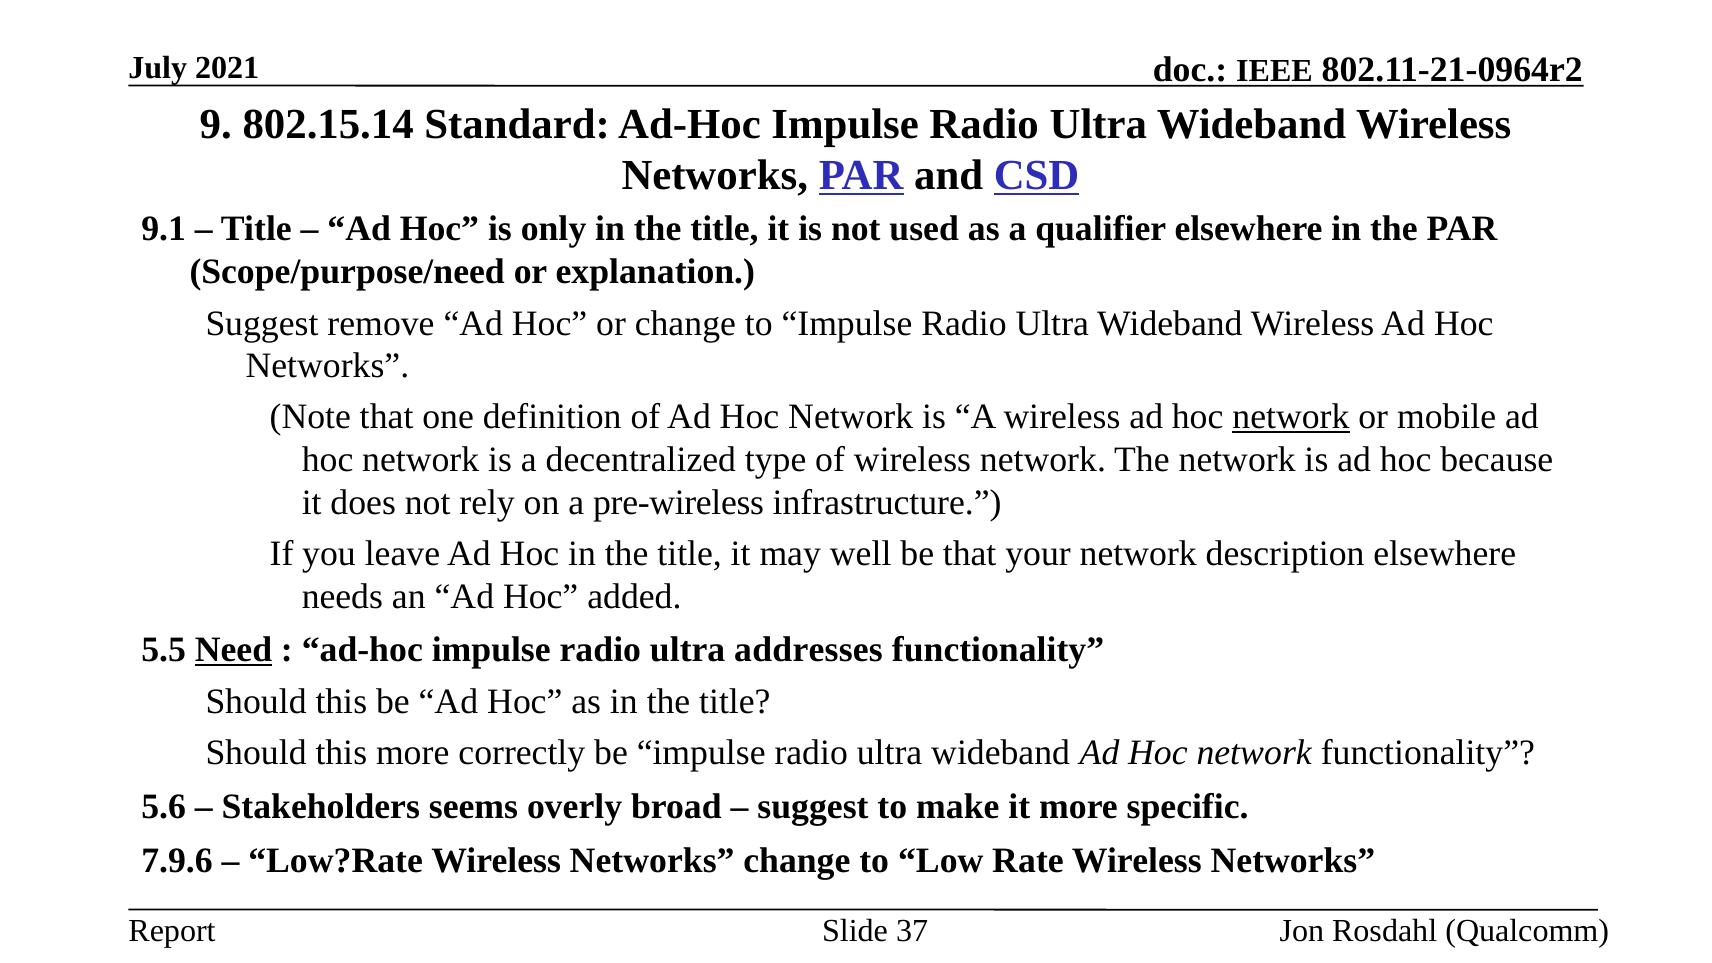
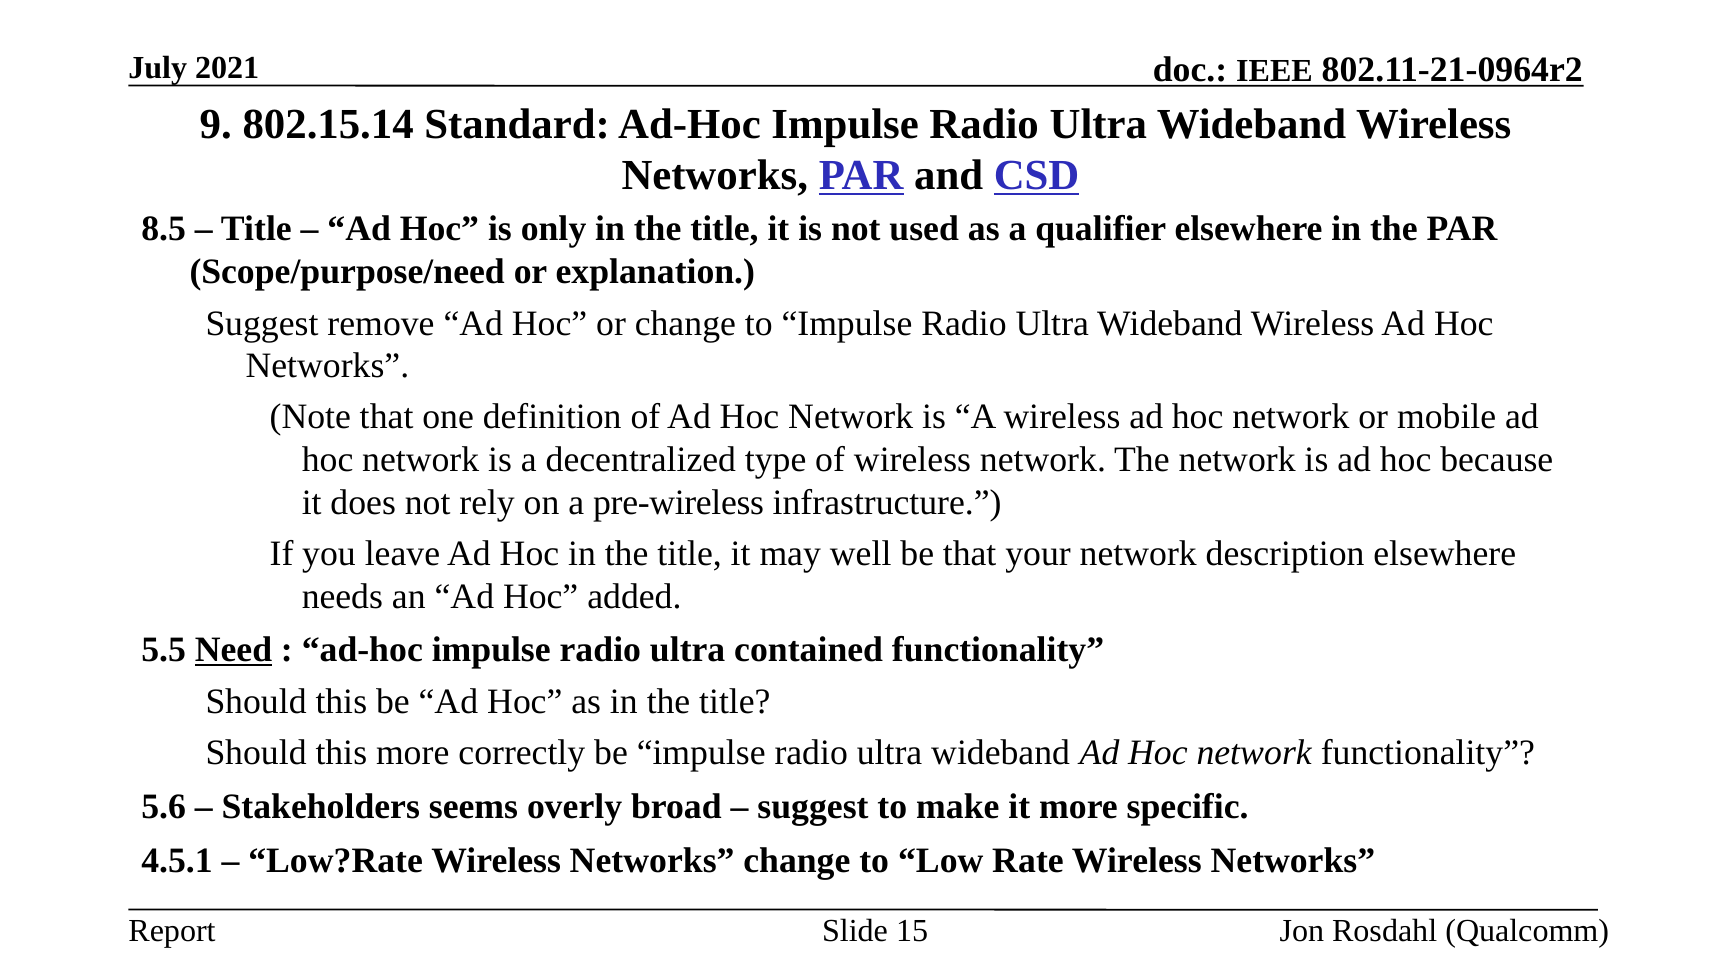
9.1: 9.1 -> 8.5 (164, 229)
network underline: present -> none (1291, 417)
addresses: addresses -> contained (809, 650)
7.9.6: 7.9.6 -> 4.5.1 (177, 860)
37: 37 -> 15 (912, 931)
